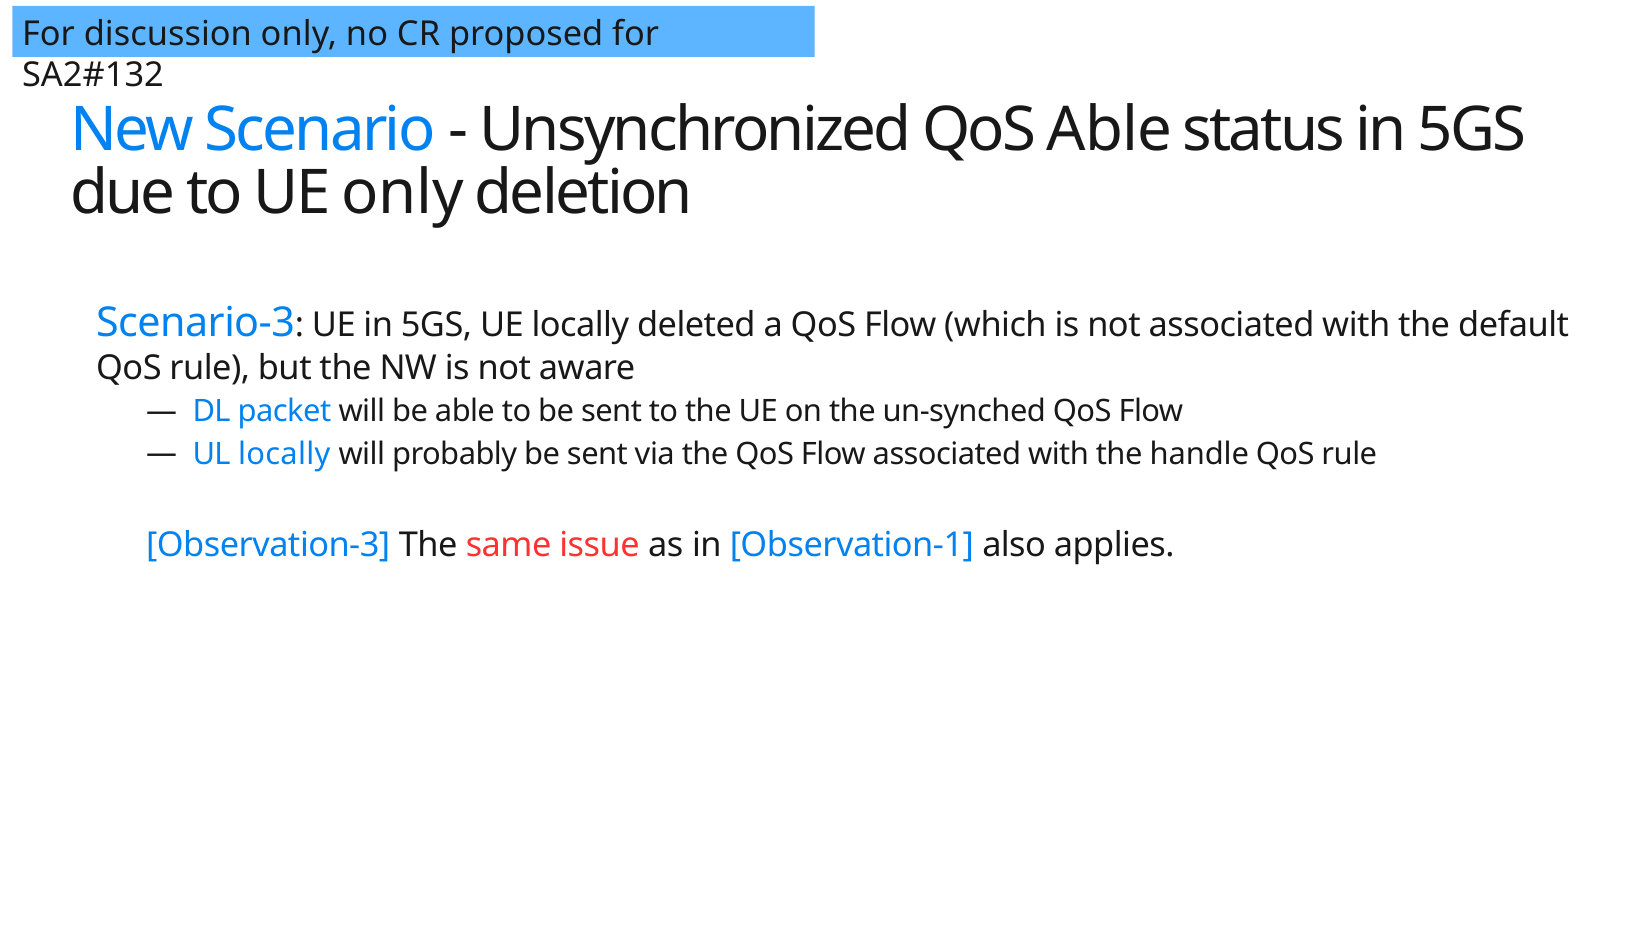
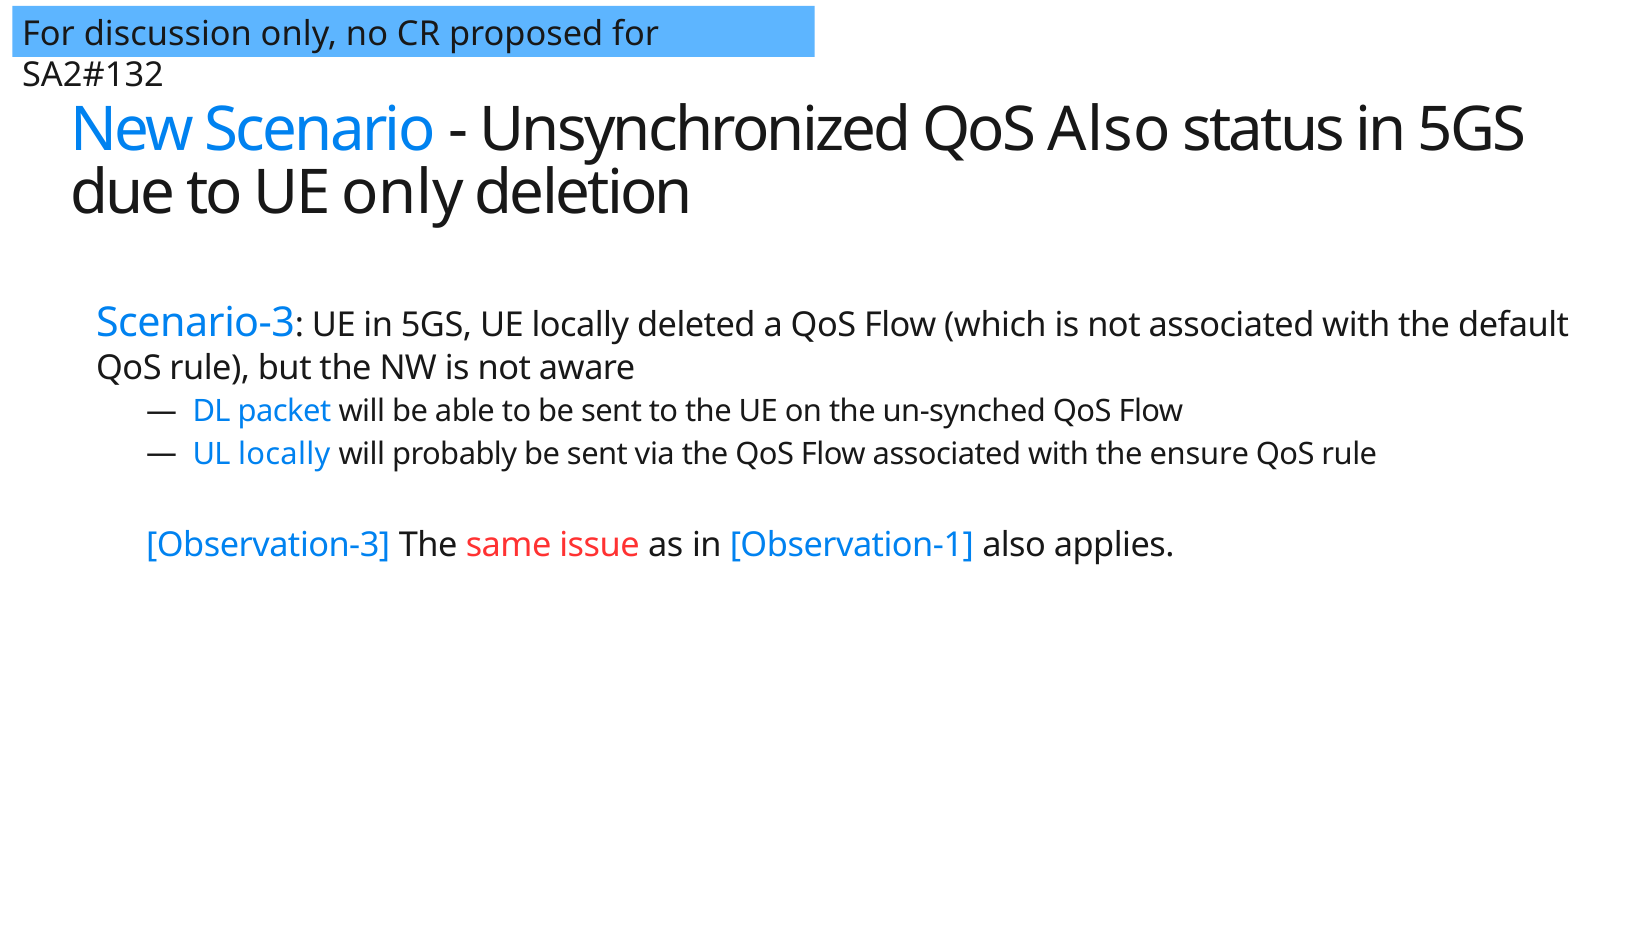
QoS Able: Able -> Also (1109, 130)
handle: handle -> ensure (1199, 454)
